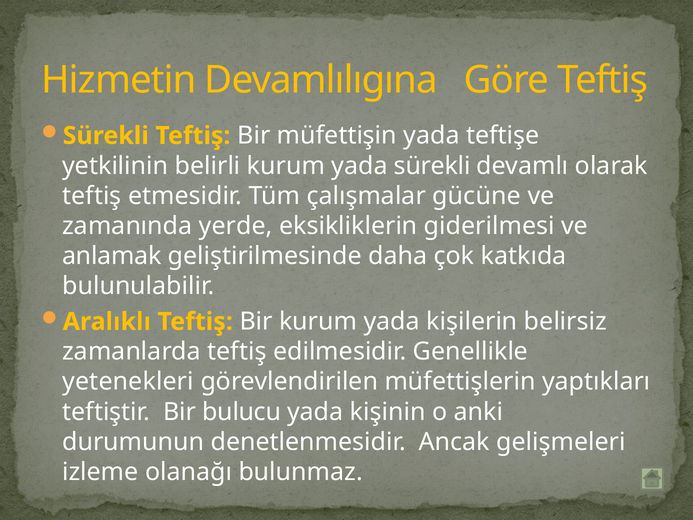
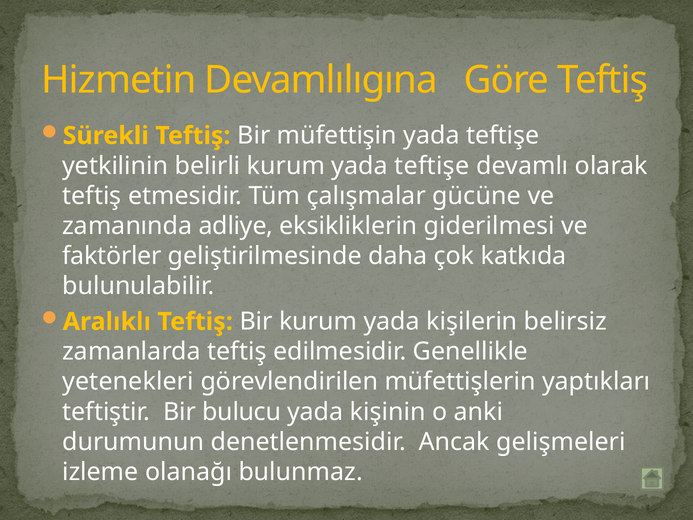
kurum yada sürekli: sürekli -> teftişe (432, 166)
yerde: yerde -> adliye (236, 226)
anlamak: anlamak -> faktörler (112, 256)
